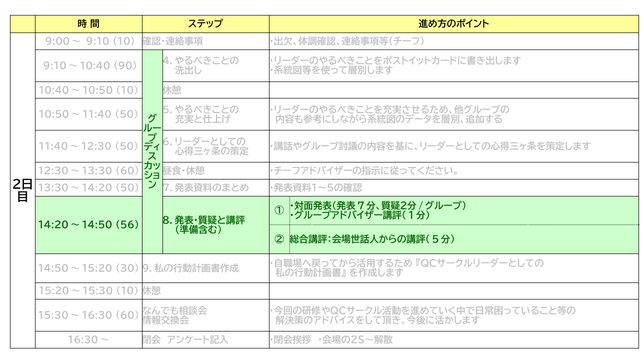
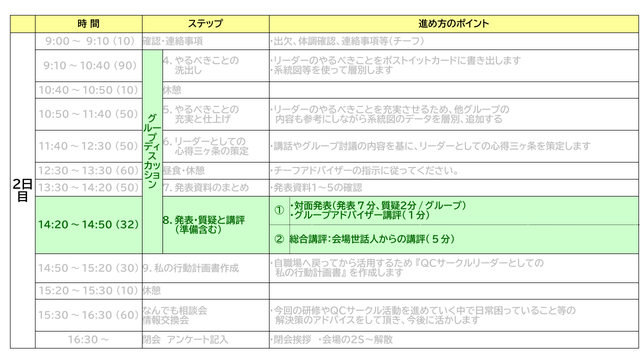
56: 56 -> 32 (127, 225)
